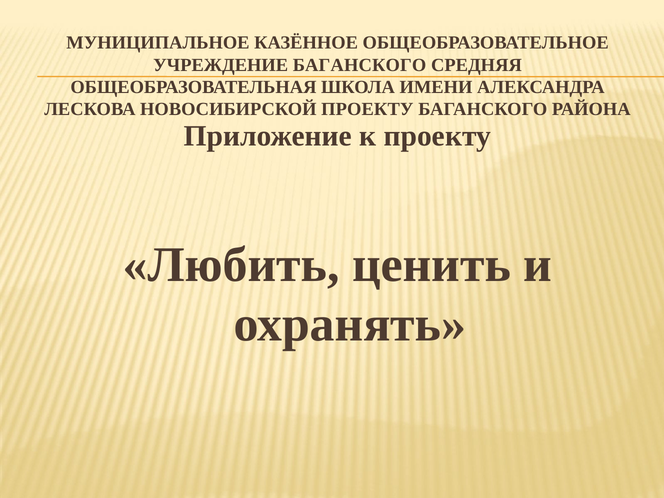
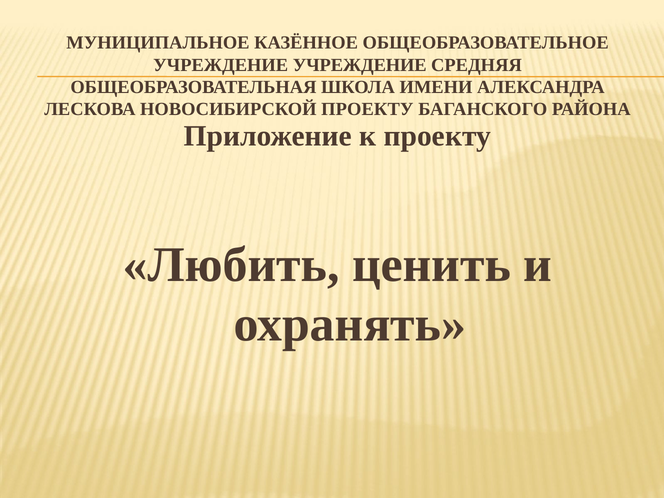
УЧРЕЖДЕНИЕ БАГАНСКОГО: БАГАНСКОГО -> УЧРЕЖДЕНИЕ (360, 65)
